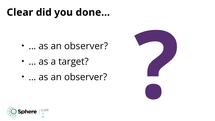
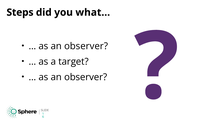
Clear: Clear -> Steps (20, 12)
done…: done… -> what… (93, 12)
